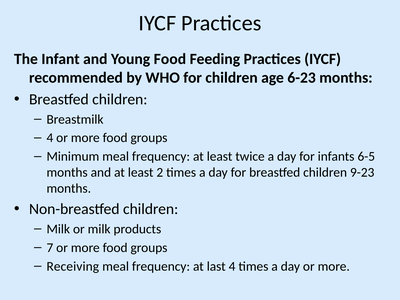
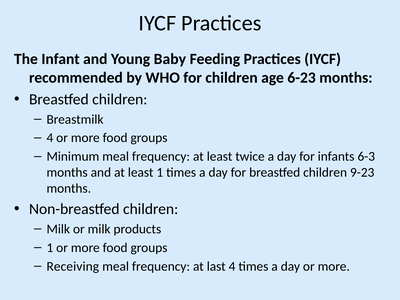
Young Food: Food -> Baby (170, 59)
6-5: 6-5 -> 6-3 (366, 157)
least 2: 2 -> 1 (160, 173)
7: 7 -> 1 (50, 248)
